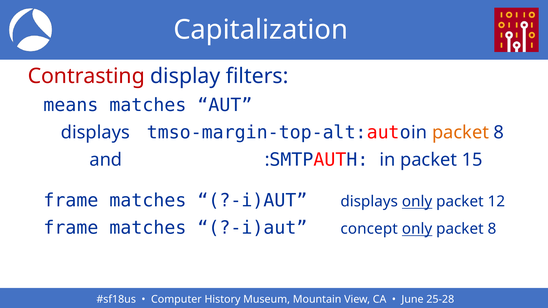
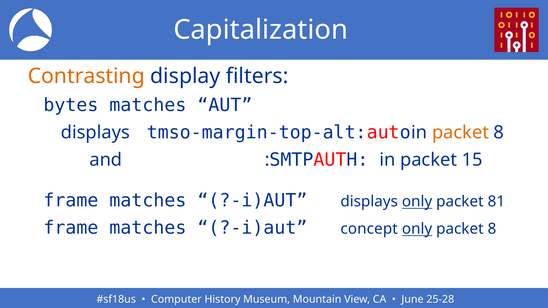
Contrasting colour: red -> orange (86, 76)
means: means -> bytes (71, 105)
12: 12 -> 81 (496, 202)
